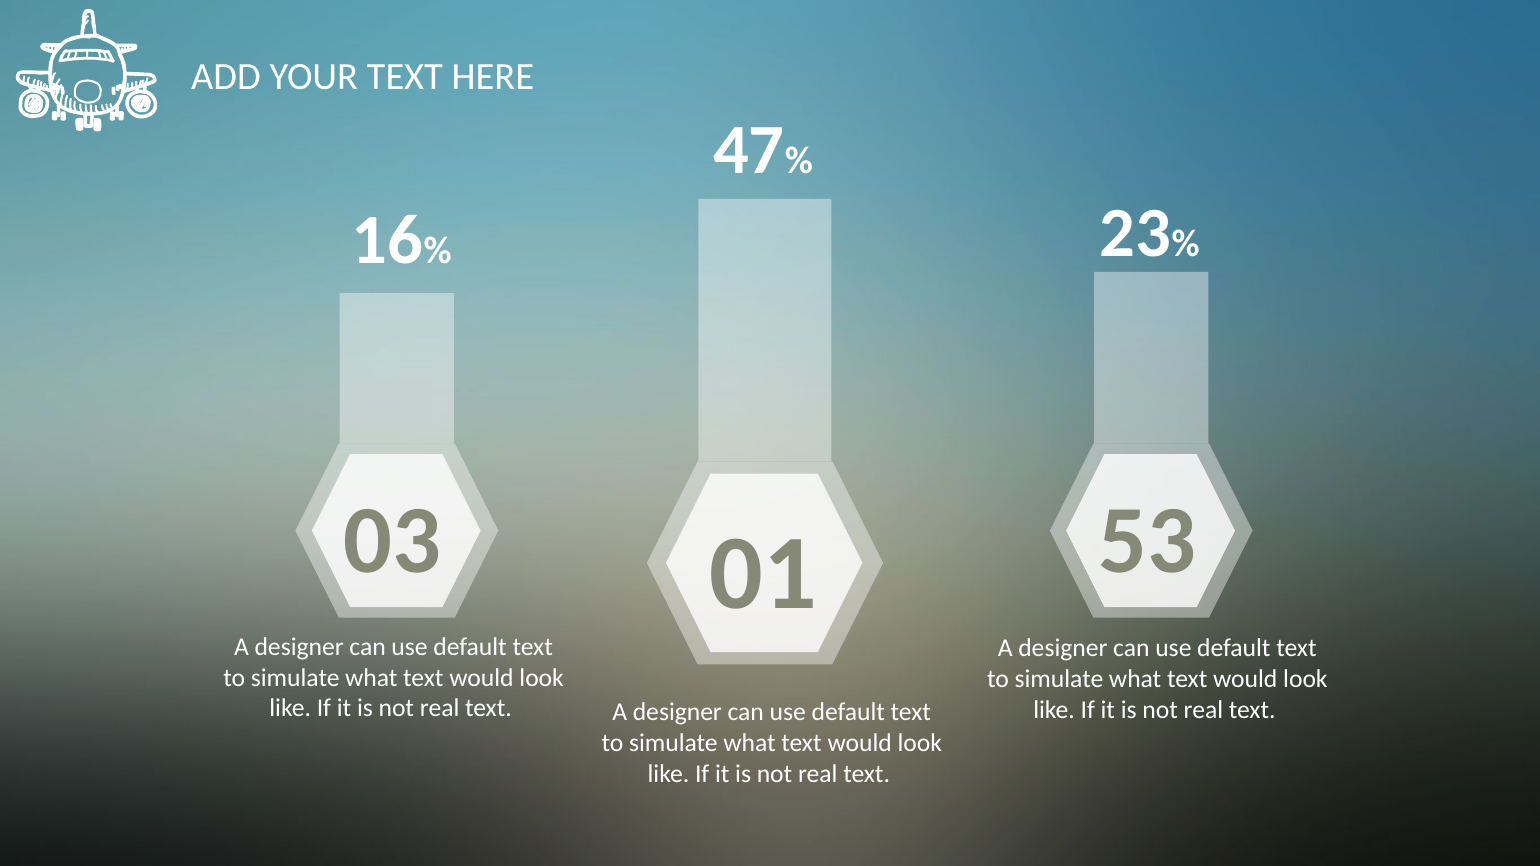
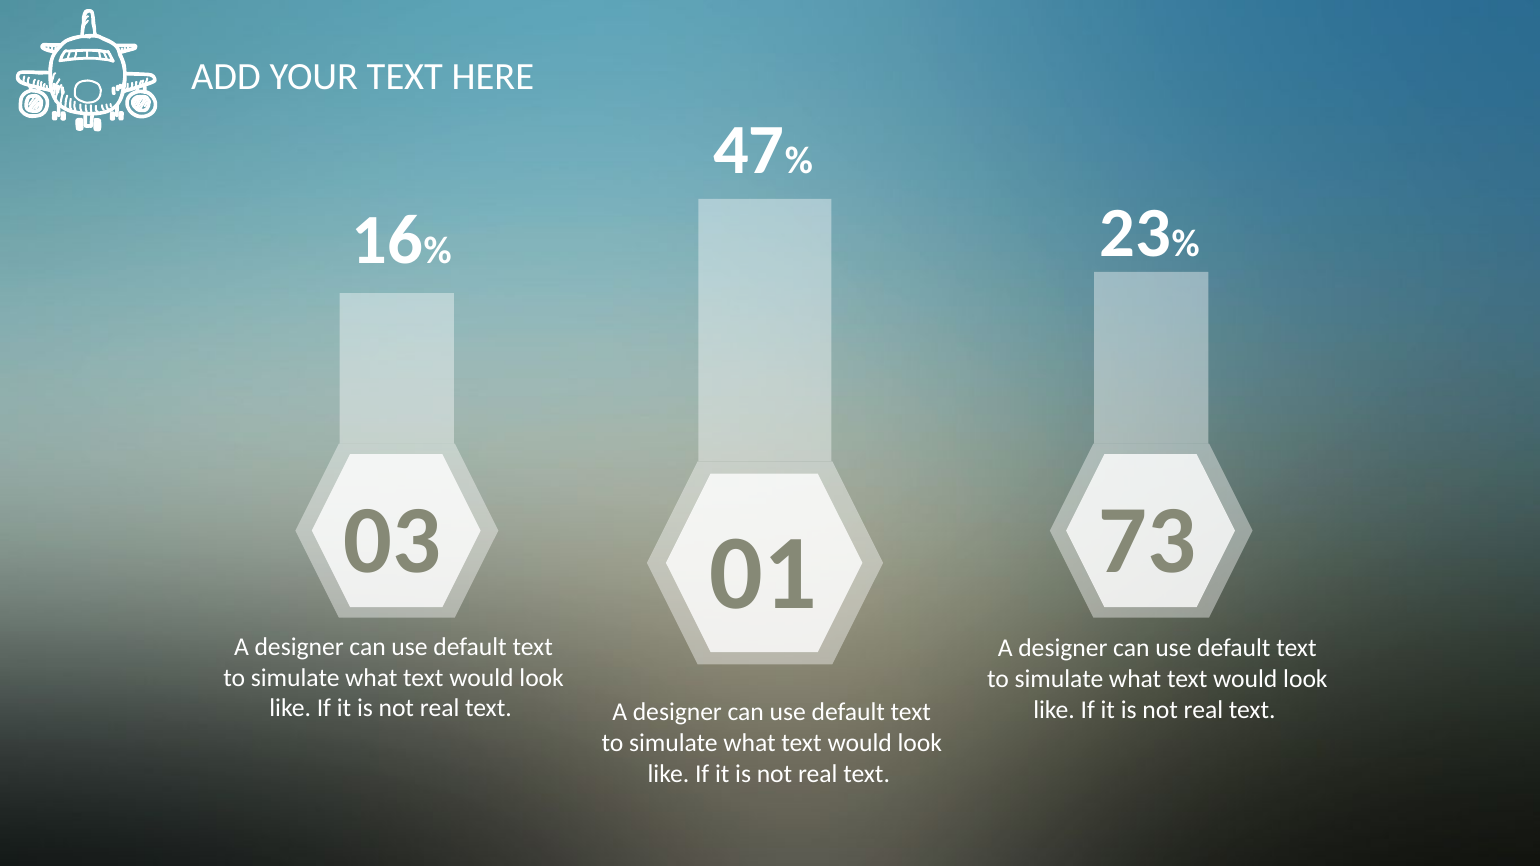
53: 53 -> 73 (1147, 541)
